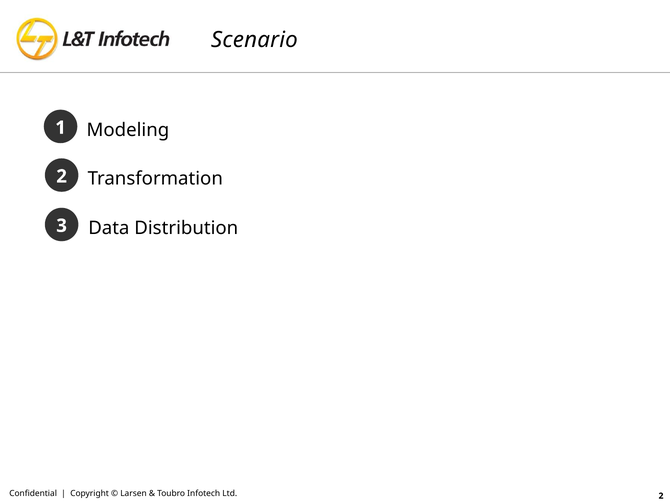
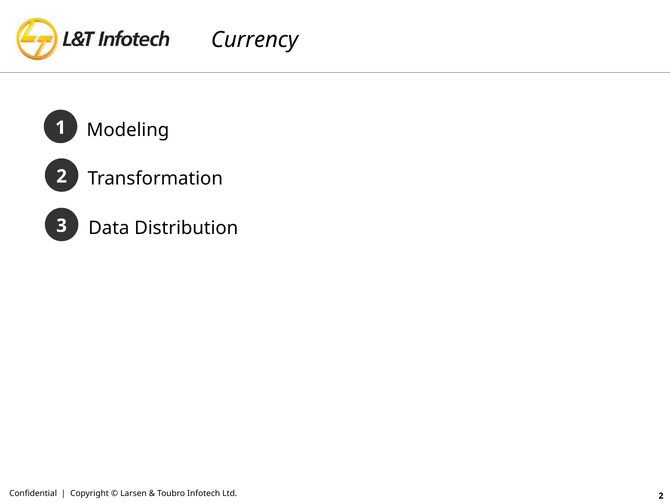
Scenario: Scenario -> Currency (255, 40)
